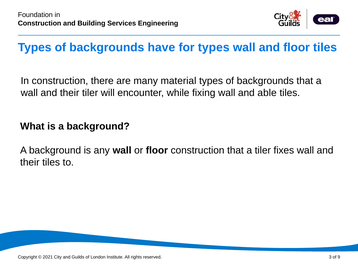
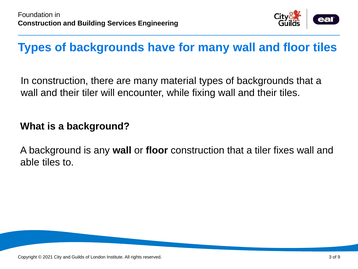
for types: types -> many (214, 47)
fixing wall and able: able -> their (267, 93)
their: their -> able (30, 162)
